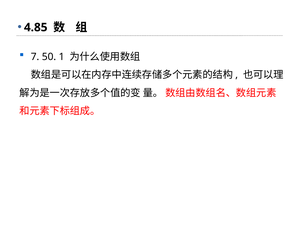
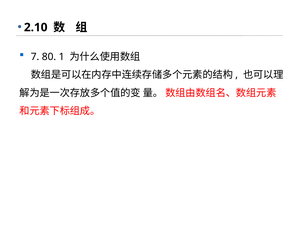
4.85: 4.85 -> 2.10 (36, 27)
50: 50 -> 80 (49, 57)
